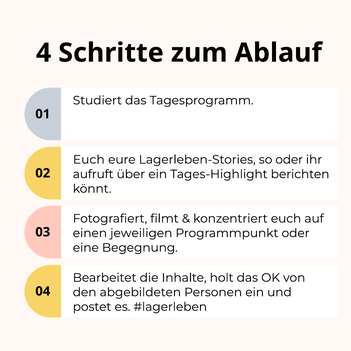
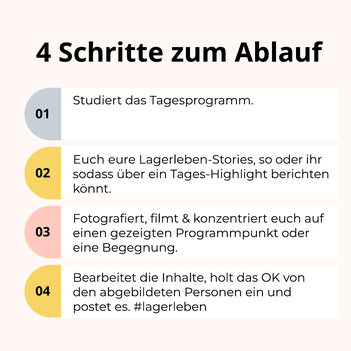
aufruft: aufruft -> sodass (93, 174)
jeweiligen: jeweiligen -> gezeigten (141, 233)
